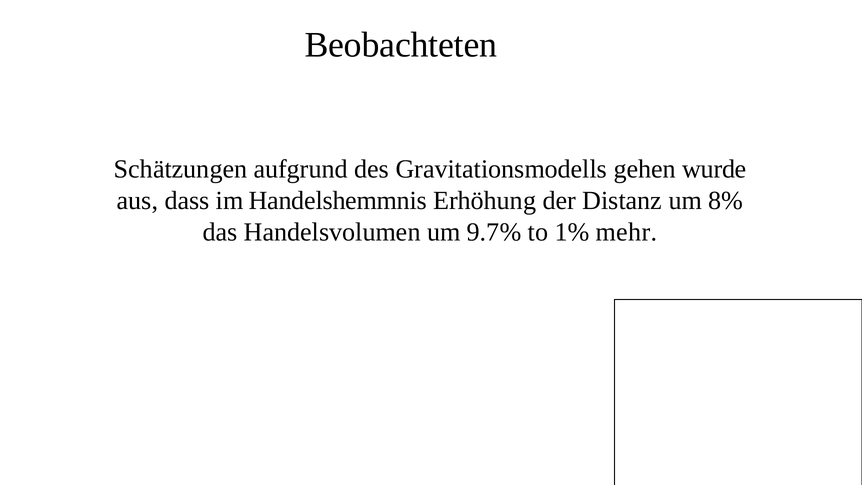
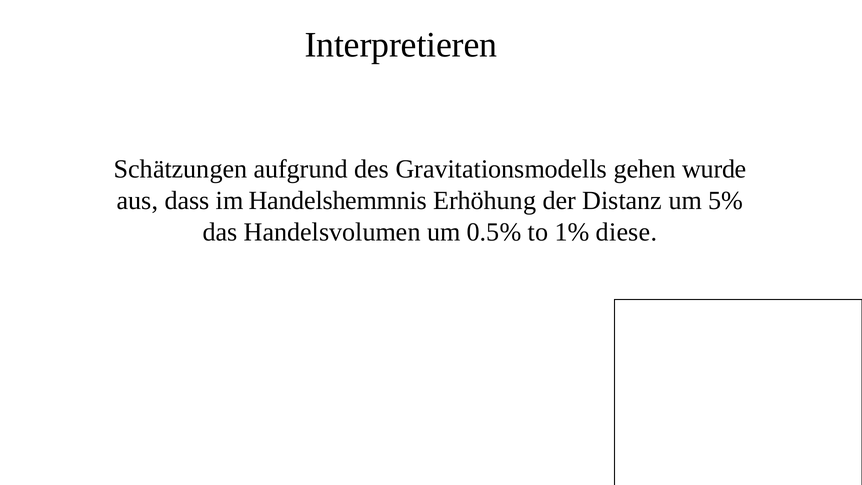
Beobachteten: Beobachteten -> Interpretieren (401, 45)
8%: 8% -> 5% (726, 201)
9.7%: 9.7% -> 0.5% (494, 232)
mehr: mehr -> diese (627, 232)
